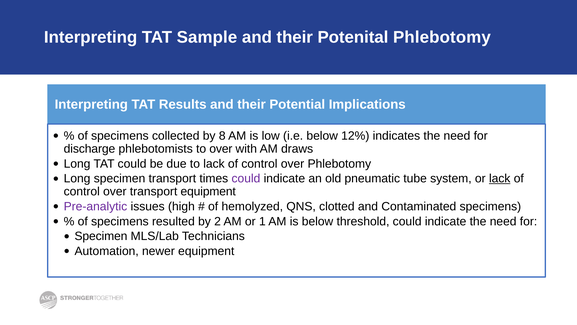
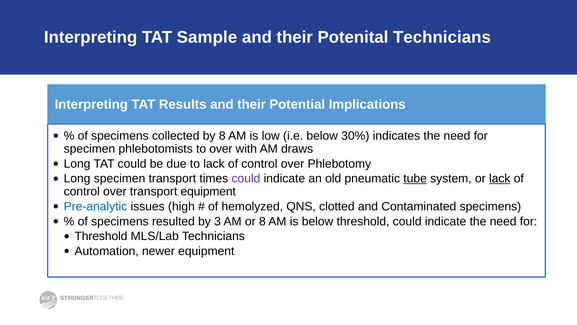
Potenital Phlebotomy: Phlebotomy -> Technicians (442, 37)
12%: 12% -> 30% (355, 136)
discharge: discharge -> specimen (89, 149)
tube underline: none -> present (415, 178)
Pre-analytic colour: purple -> blue (95, 206)
2: 2 -> 3 (218, 221)
or 1: 1 -> 8 (262, 221)
Specimen: Specimen -> Threshold (101, 236)
